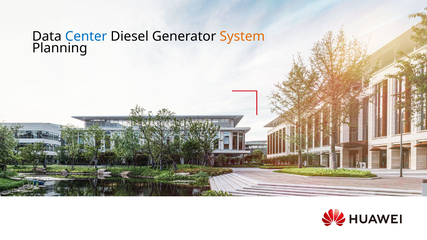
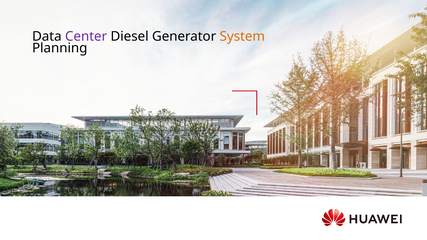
Center colour: blue -> purple (86, 37)
